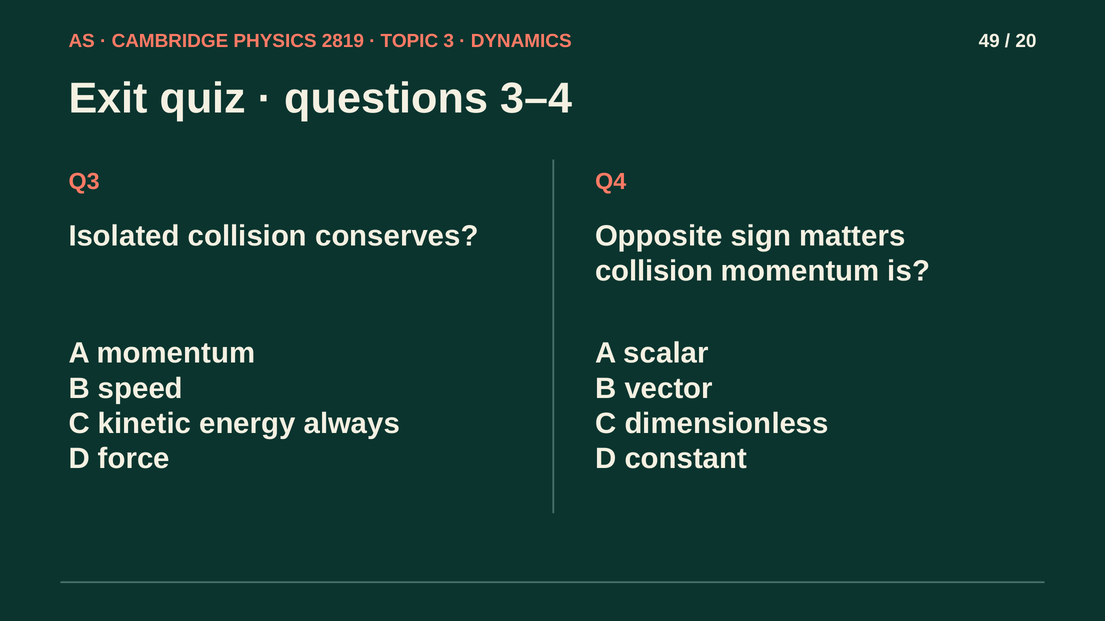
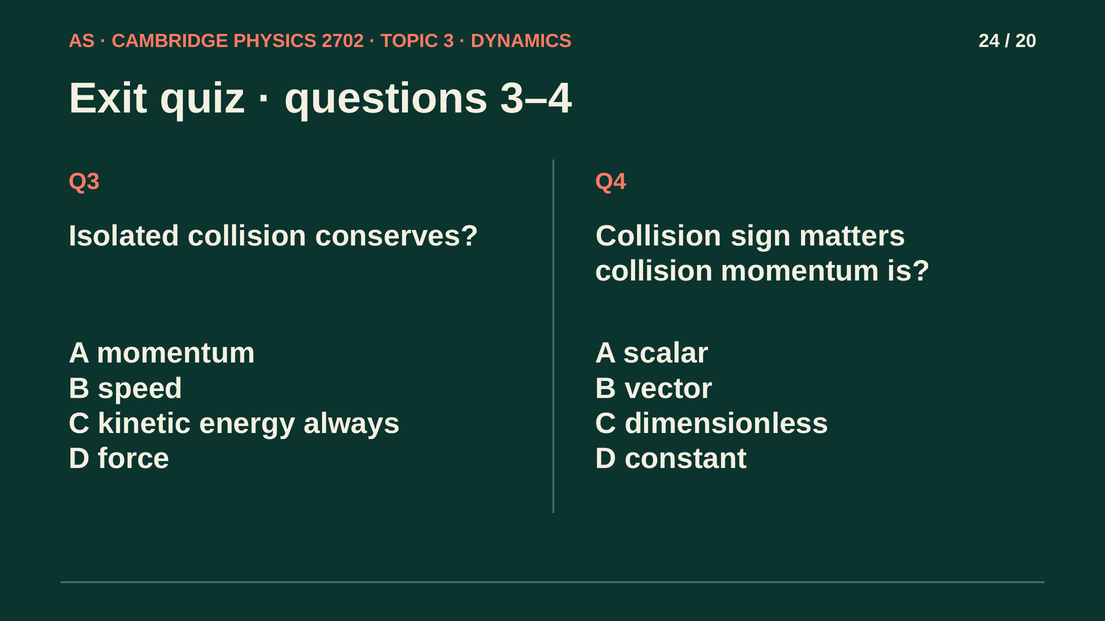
2819: 2819 -> 2702 (343, 41)
49: 49 -> 24 (989, 41)
Opposite: Opposite -> Collision (659, 236)
